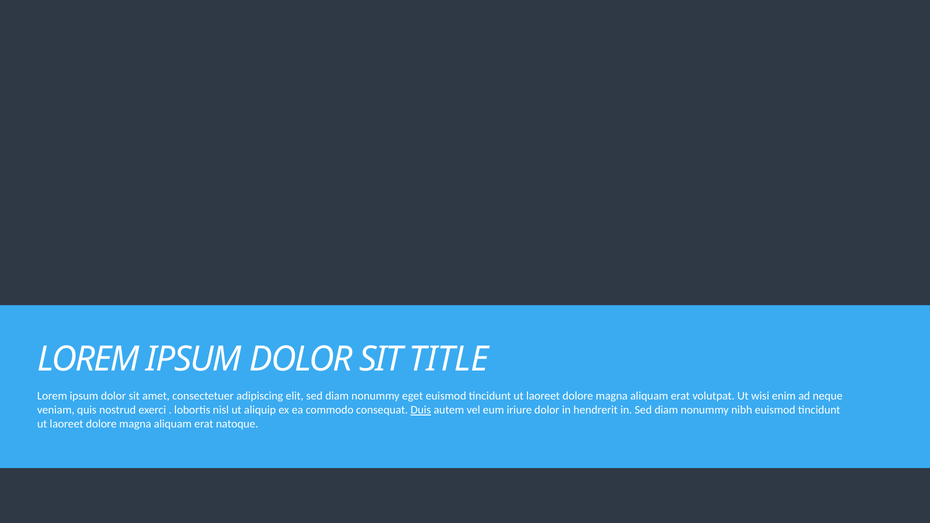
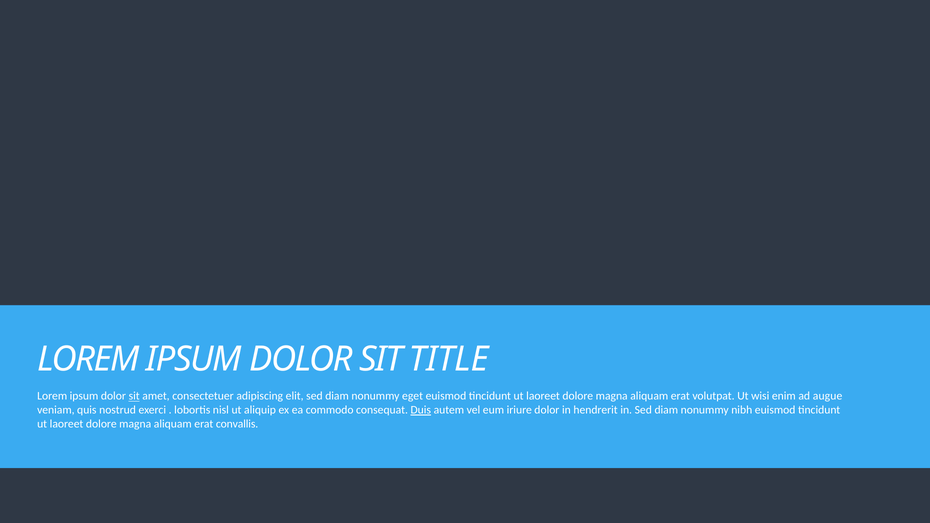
sit underline: none -> present (134, 396)
neque: neque -> augue (828, 396)
natoque: natoque -> convallis (237, 424)
